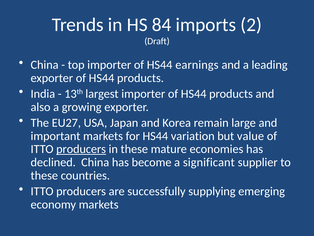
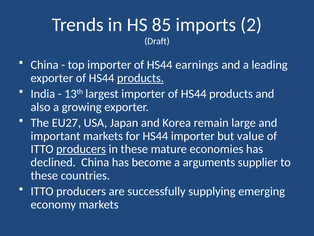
84: 84 -> 85 (162, 25)
products underline: none -> present (140, 78)
HS44 variation: variation -> importer (193, 136)
significant: significant -> arguments (209, 162)
